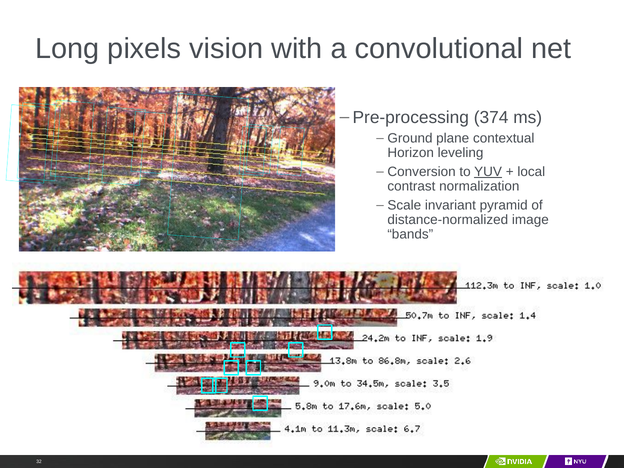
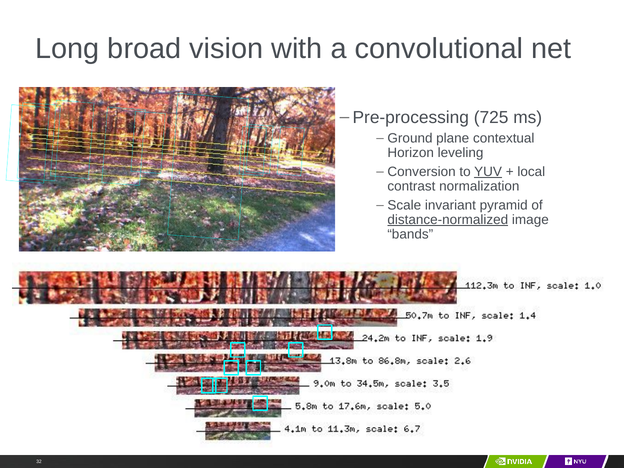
pixels: pixels -> broad (144, 49)
374: 374 -> 725 (491, 117)
distance-normalized underline: none -> present (448, 220)
